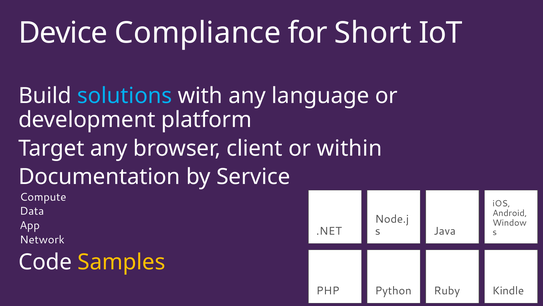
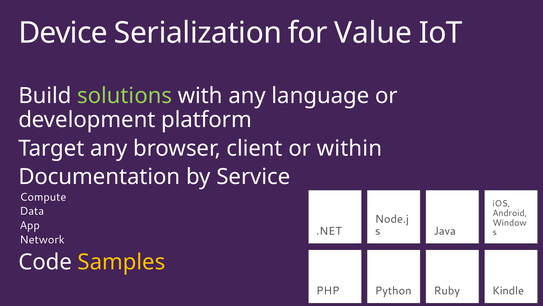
Compliance: Compliance -> Serialization (198, 33)
Short: Short -> Value (373, 33)
solutions colour: light blue -> light green (125, 96)
